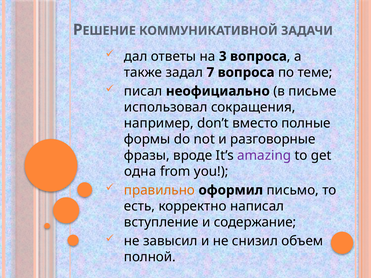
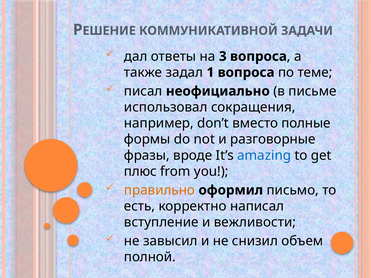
7: 7 -> 1 (210, 72)
amazing colour: purple -> blue (264, 156)
одна: одна -> плюс (140, 172)
содержание: содержание -> вежливости (255, 222)
